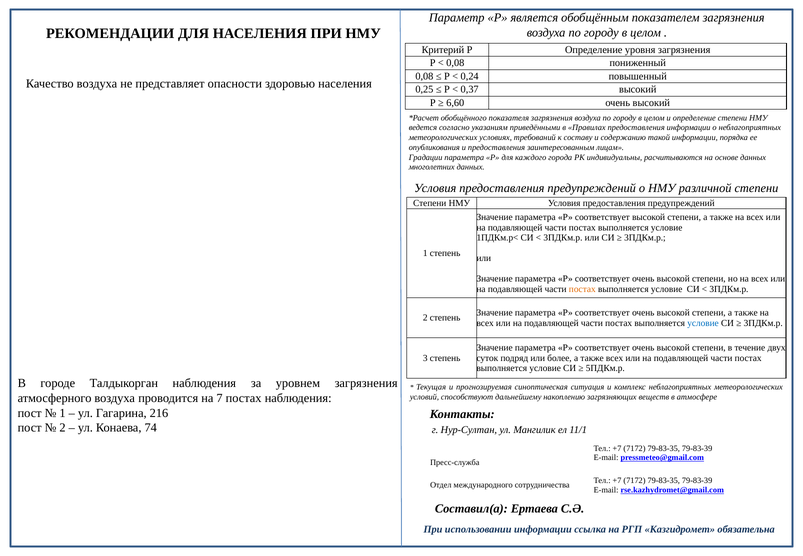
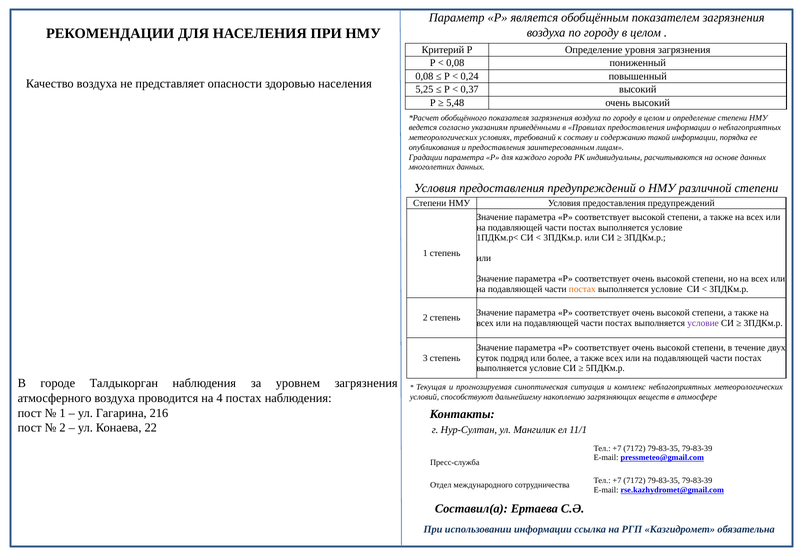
0,25: 0,25 -> 5,25 (424, 89)
6,60: 6,60 -> 5,48 (455, 103)
условие colour: blue -> purple (703, 323)
7: 7 -> 4 (220, 398)
74: 74 -> 22 (151, 428)
